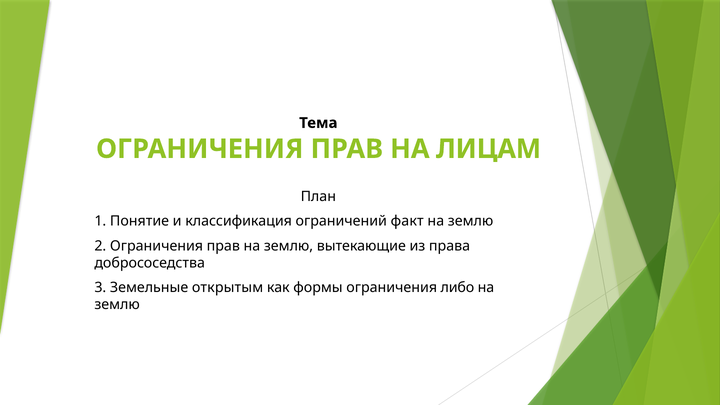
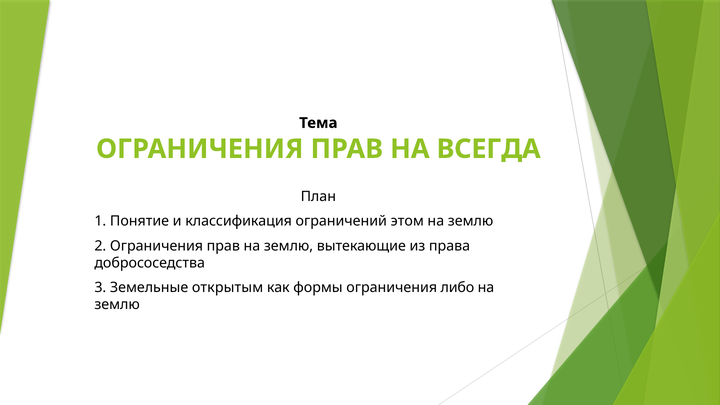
ЛИЦАМ: ЛИЦАМ -> ВСЕГДА (489, 149)
факт: факт -> этом (407, 221)
